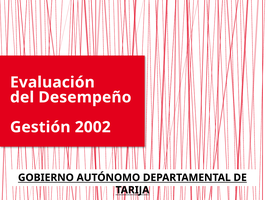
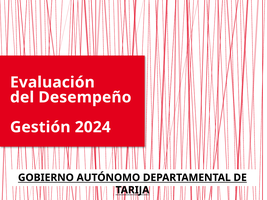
2002: 2002 -> 2024 (93, 127)
